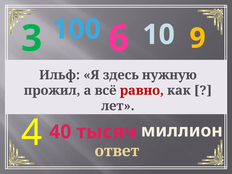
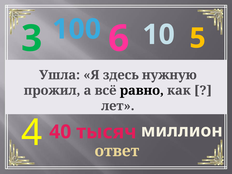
9: 9 -> 5 (198, 38)
Ильф: Ильф -> Ушла (60, 75)
равно colour: red -> black (142, 90)
